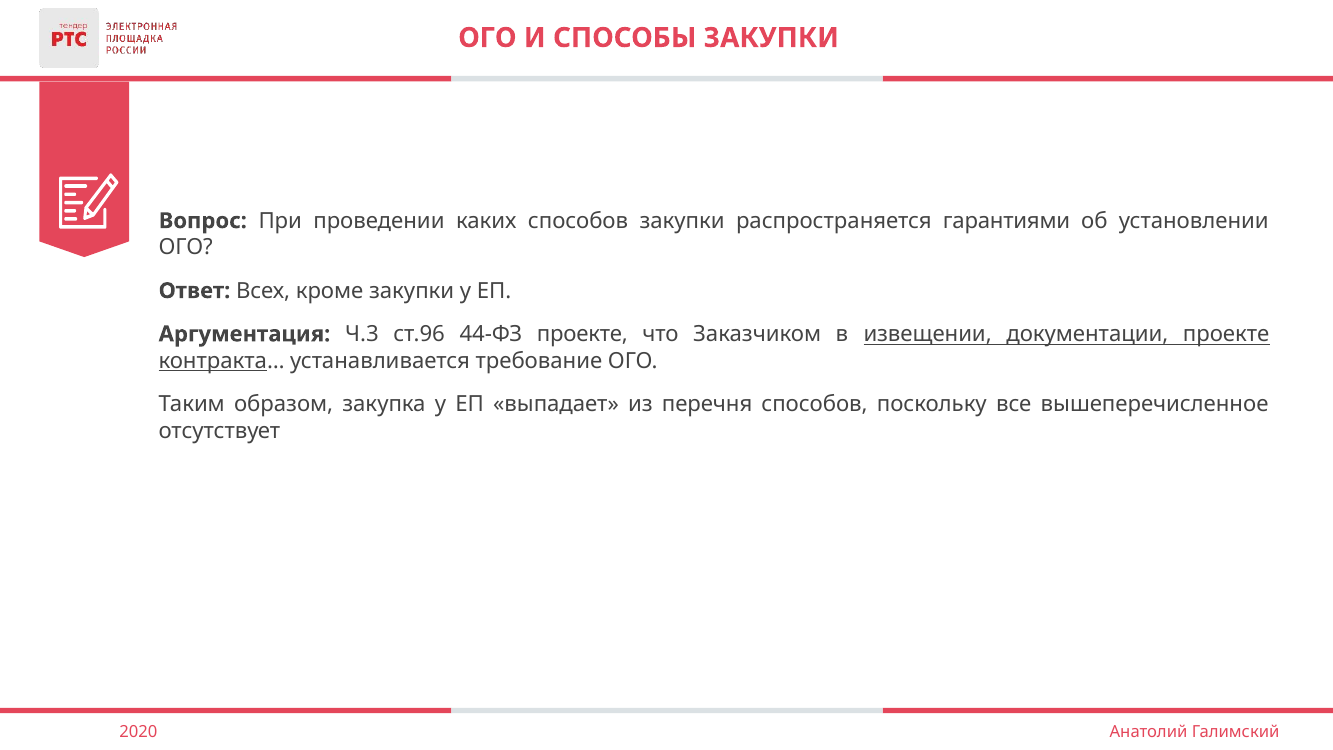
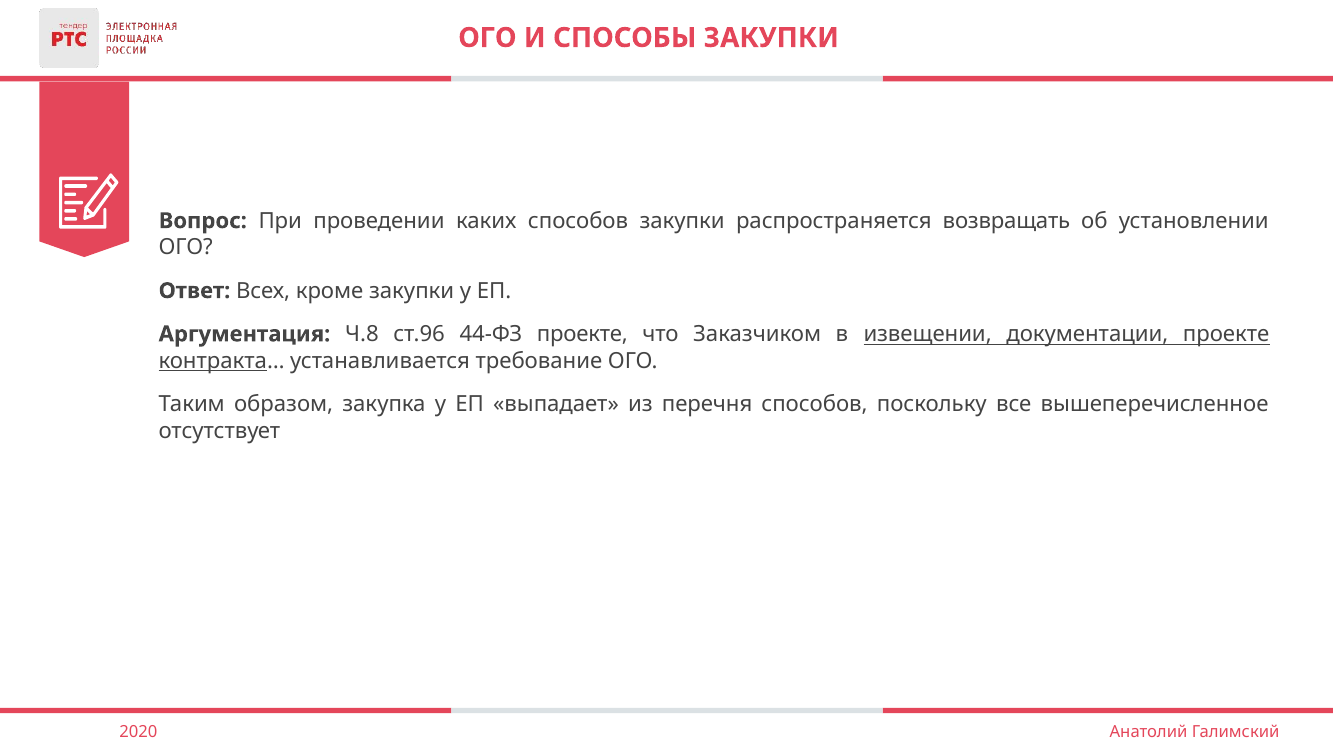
гарантиями: гарантиями -> возвращать (1007, 221)
Ч.3: Ч.3 -> Ч.8 (362, 334)
